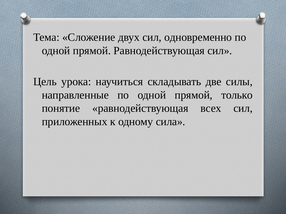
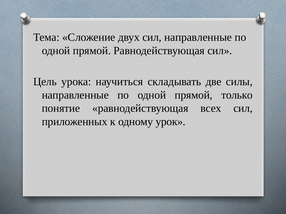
сил одновременно: одновременно -> направленные (198, 37)
сила: сила -> урок (171, 122)
